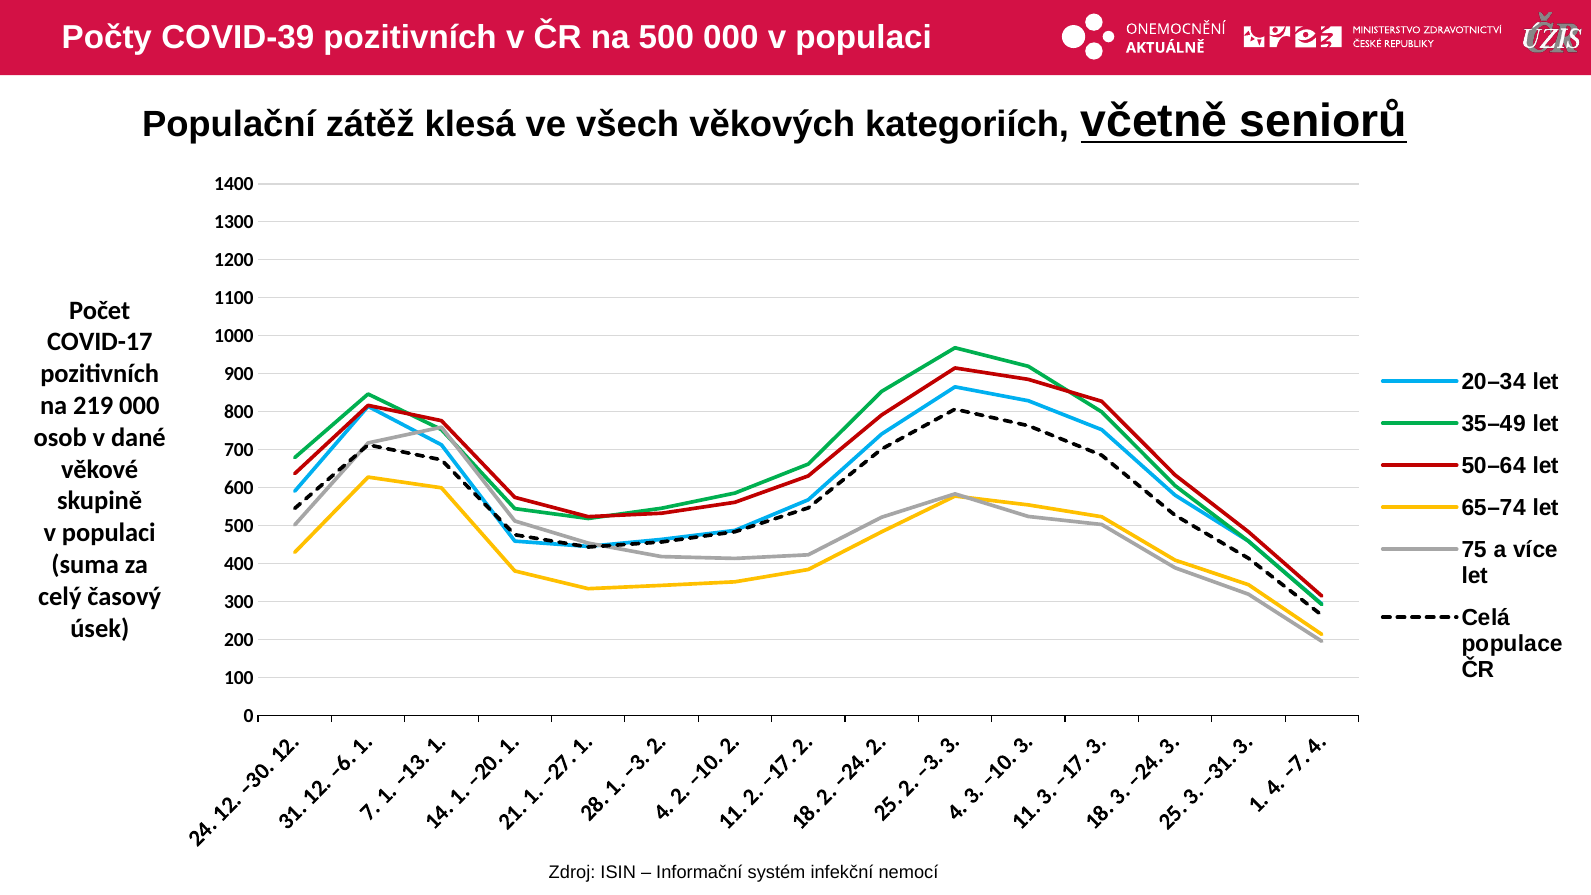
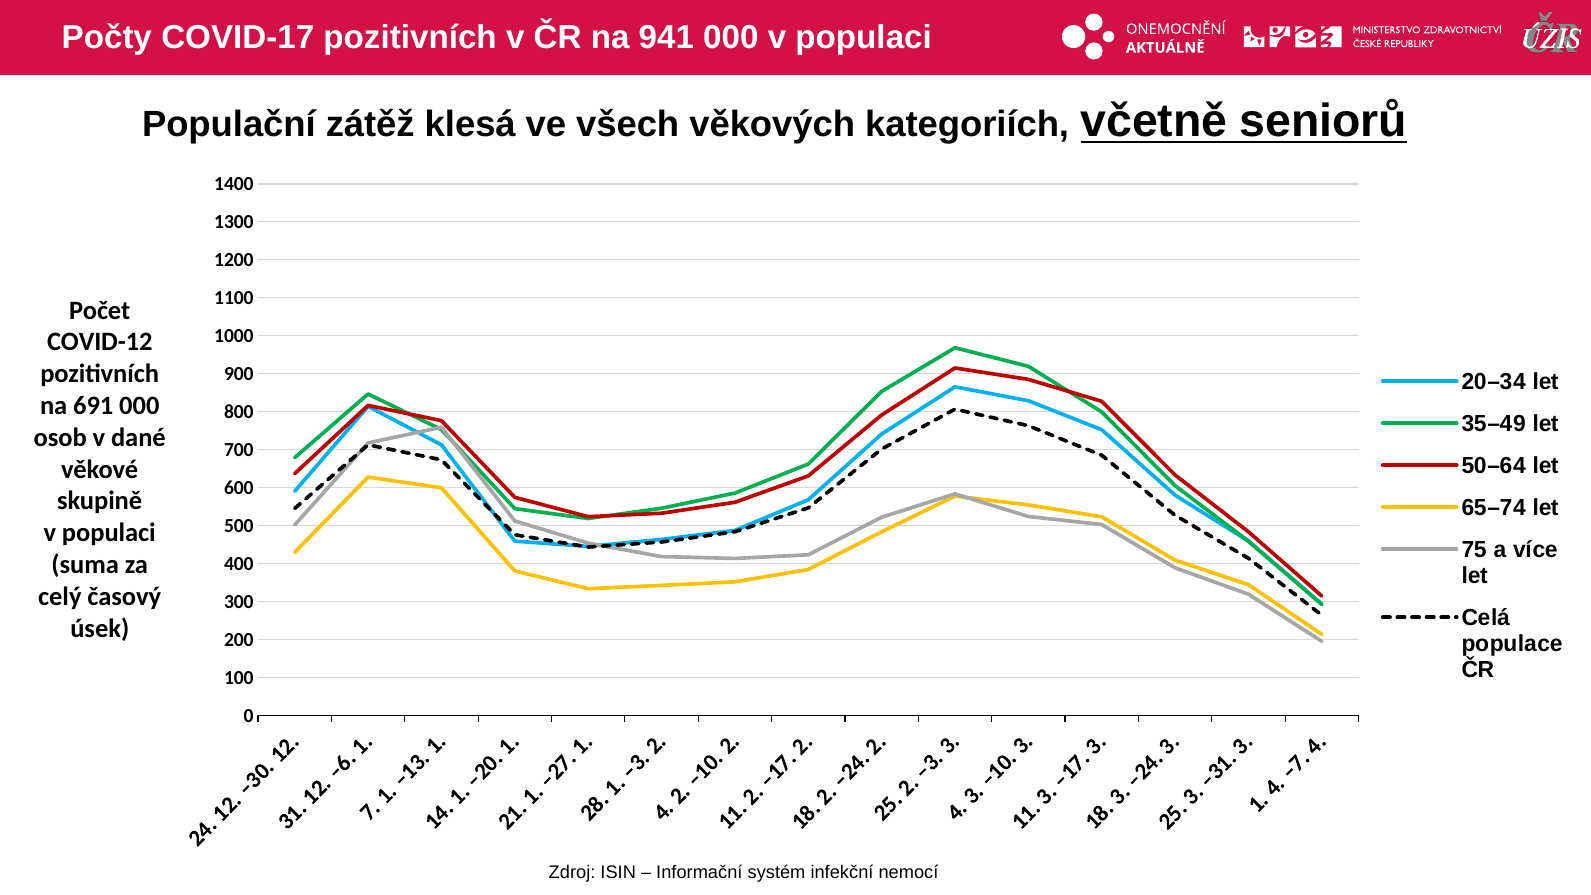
COVID-39: COVID-39 -> COVID-17 (238, 37)
na 500: 500 -> 941 (666, 37)
COVID-17: COVID-17 -> COVID-12 (100, 342)
219: 219 -> 691 (93, 406)
